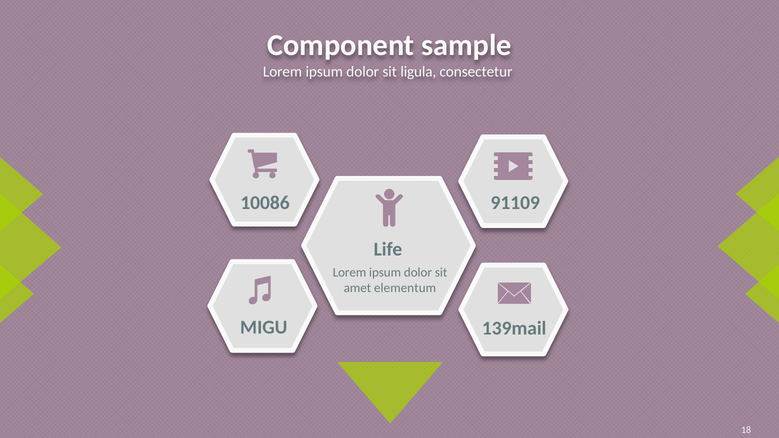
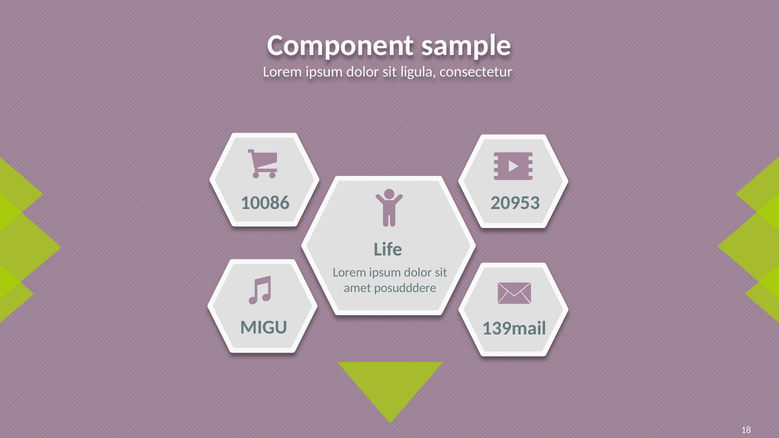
91109: 91109 -> 20953 (515, 203)
elementum: elementum -> posudddere (405, 288)
